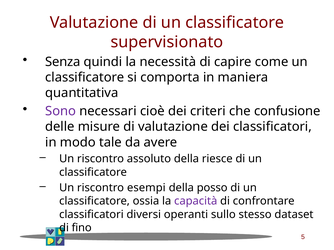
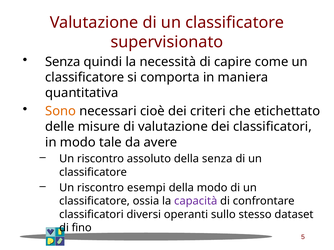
Sono colour: purple -> orange (61, 111)
confusione: confusione -> etichettato (287, 111)
della riesce: riesce -> senza (217, 159)
della posso: posso -> modo (212, 188)
